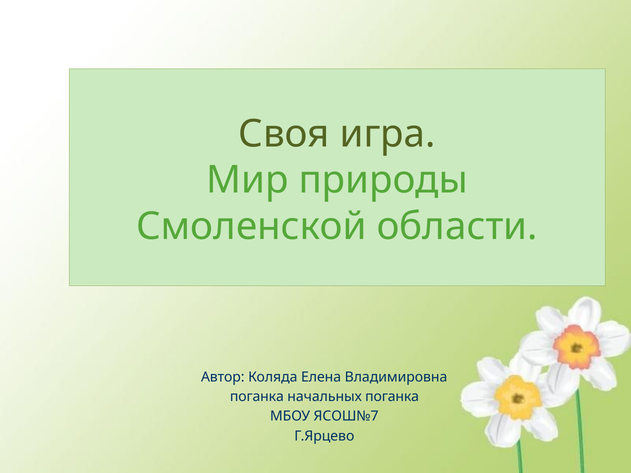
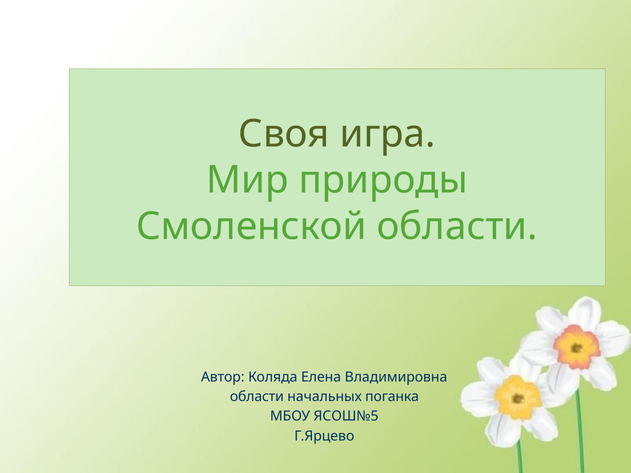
поганка: поганка -> области (257, 397)
ЯСОШ№7: ЯСОШ№7 -> ЯСОШ№5 (346, 417)
